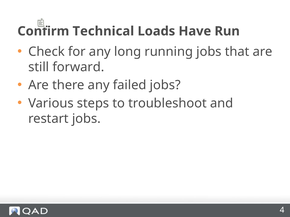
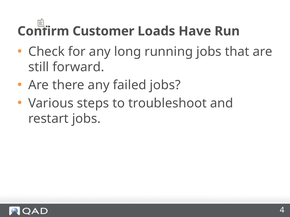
Technical: Technical -> Customer (103, 31)
